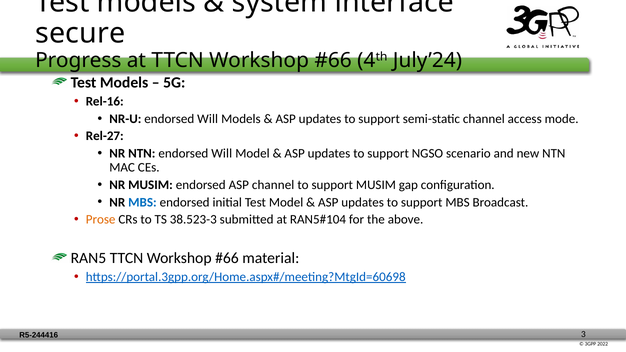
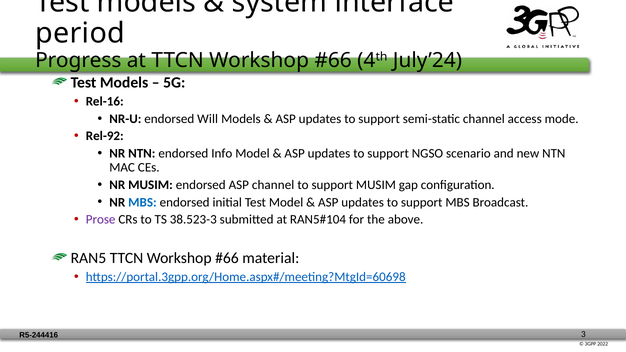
secure: secure -> period (80, 33)
Rel-27: Rel-27 -> Rel-92 (105, 136)
NTN endorsed Will: Will -> Info (222, 154)
Prose colour: orange -> purple (101, 220)
